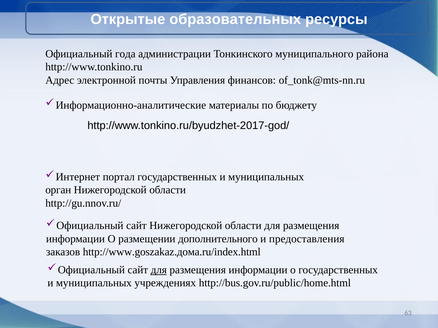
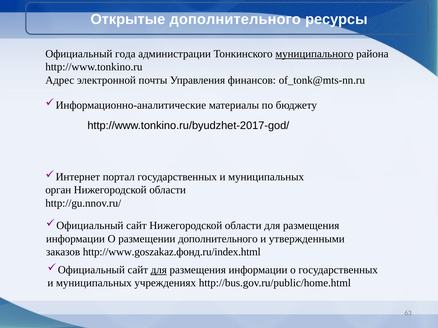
Открытые образовательных: образовательных -> дополнительного (235, 19)
муниципального underline: none -> present (314, 54)
предоставления: предоставления -> утвержденными (307, 239)
http://www.goszakaz.дома.ru/index.html: http://www.goszakaz.дома.ru/index.html -> http://www.goszakaz.фонд.ru/index.html (172, 252)
